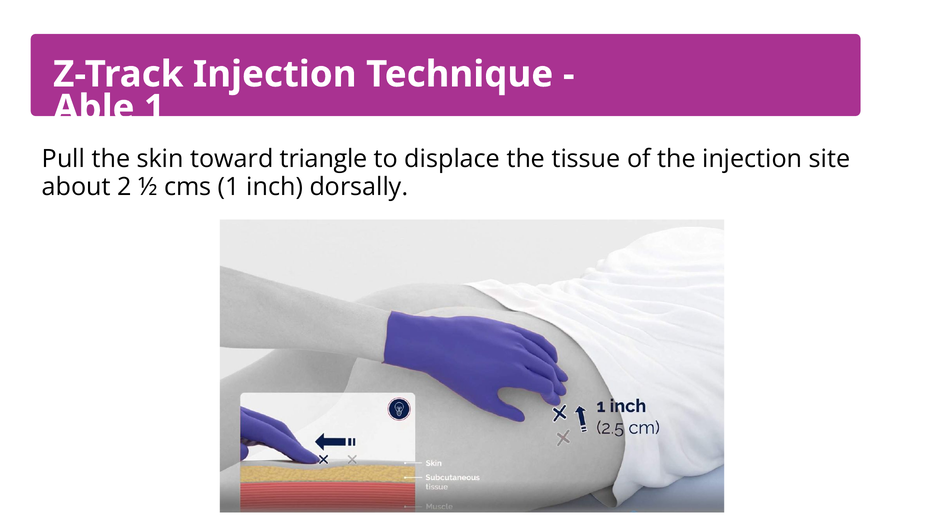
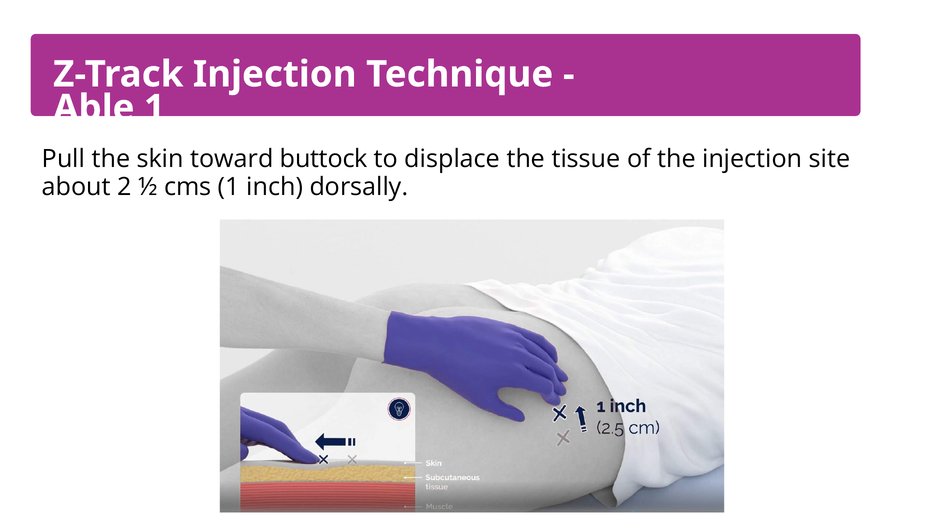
triangle: triangle -> buttock (324, 159)
